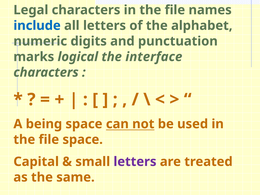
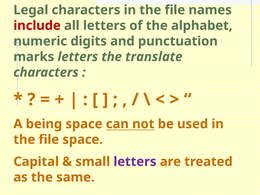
include colour: blue -> red (37, 26)
marks logical: logical -> letters (78, 57)
interface: interface -> translate (154, 57)
